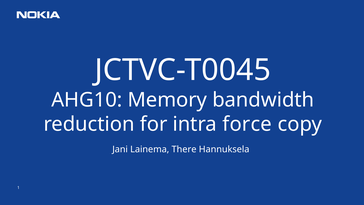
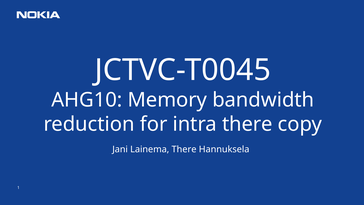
intra force: force -> there (247, 124)
